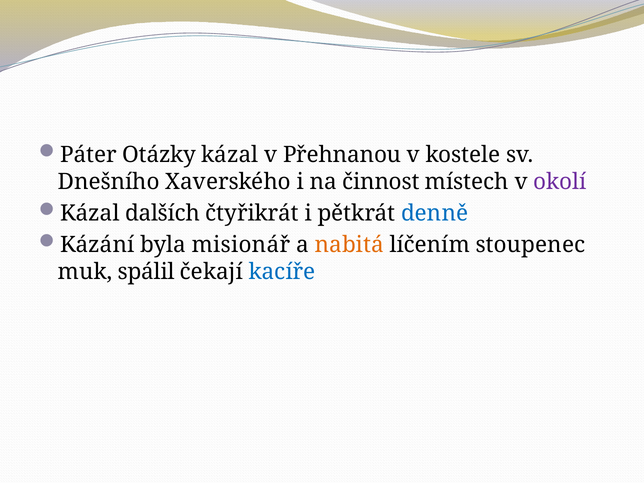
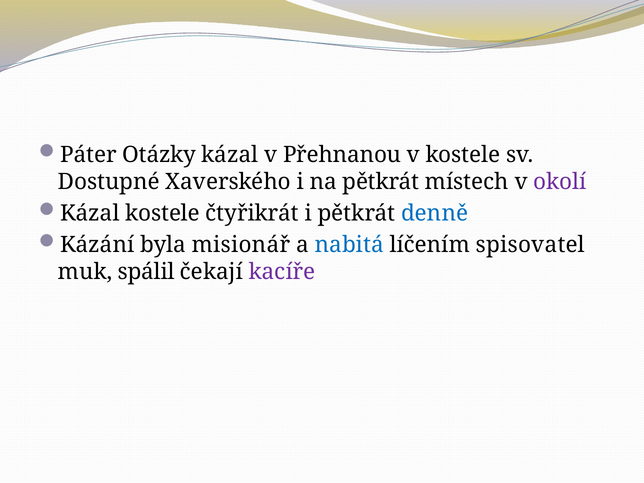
Dnešního: Dnešního -> Dostupné (109, 182)
na činnost: činnost -> pětkrát (381, 182)
Kázal dalších: dalších -> kostele (163, 213)
nabitá colour: orange -> blue (349, 245)
stoupenec: stoupenec -> spisovatel (530, 245)
kacíře colour: blue -> purple (282, 272)
